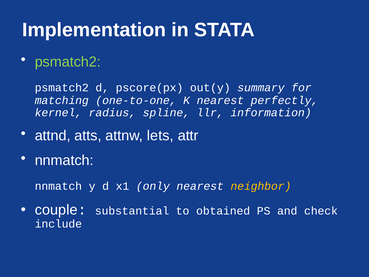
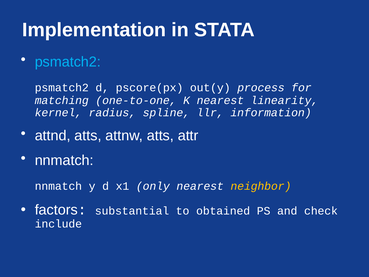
psmatch2 colour: light green -> light blue (68, 62)
summary: summary -> process (261, 87)
perfectly: perfectly -> linearity (284, 100)
attnw lets: lets -> atts (160, 136)
couple: couple -> factors (56, 210)
